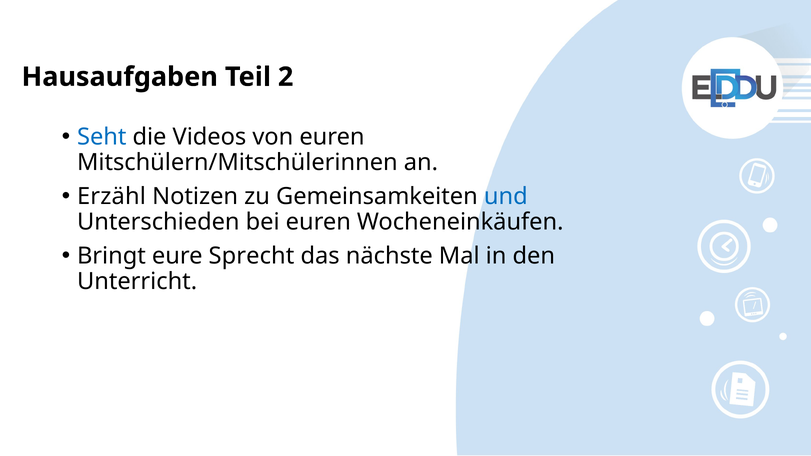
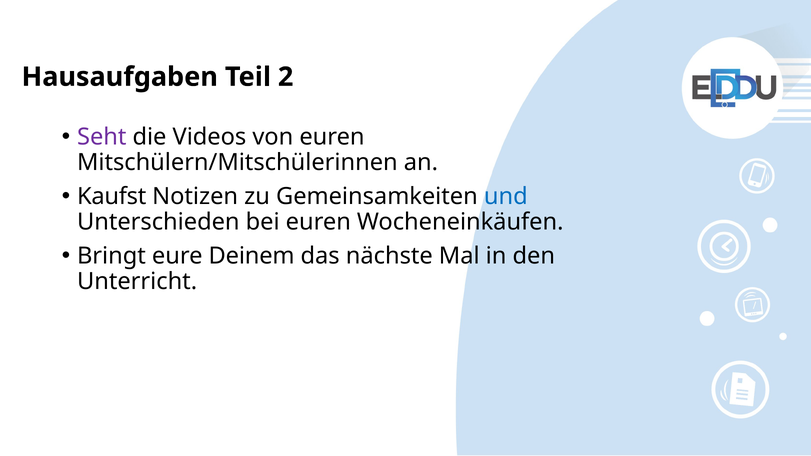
Seht colour: blue -> purple (102, 137)
Erzähl: Erzähl -> Kaufst (112, 197)
Sprecht: Sprecht -> Deinem (252, 256)
